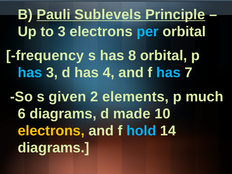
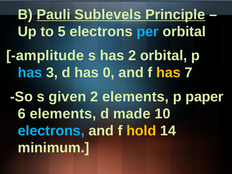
to 3: 3 -> 5 (62, 32)
frequency: frequency -> amplitude (45, 56)
has 8: 8 -> 2 (132, 56)
4: 4 -> 0 (109, 73)
has colour: light blue -> yellow (168, 73)
much: much -> paper (204, 97)
6 diagrams: diagrams -> elements (63, 114)
electrons colour: yellow -> light blue (51, 131)
hold colour: light blue -> yellow (141, 131)
diagrams: diagrams -> minimum (54, 148)
